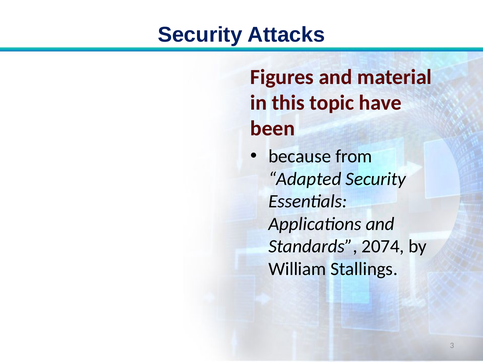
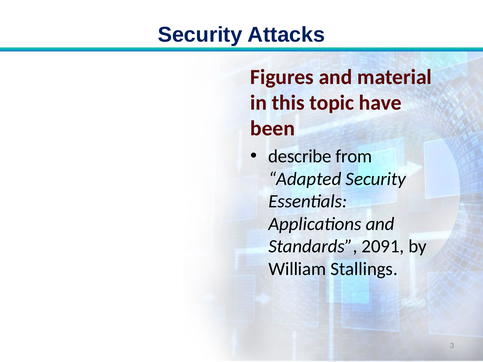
because: because -> describe (300, 156)
2074: 2074 -> 2091 (383, 247)
